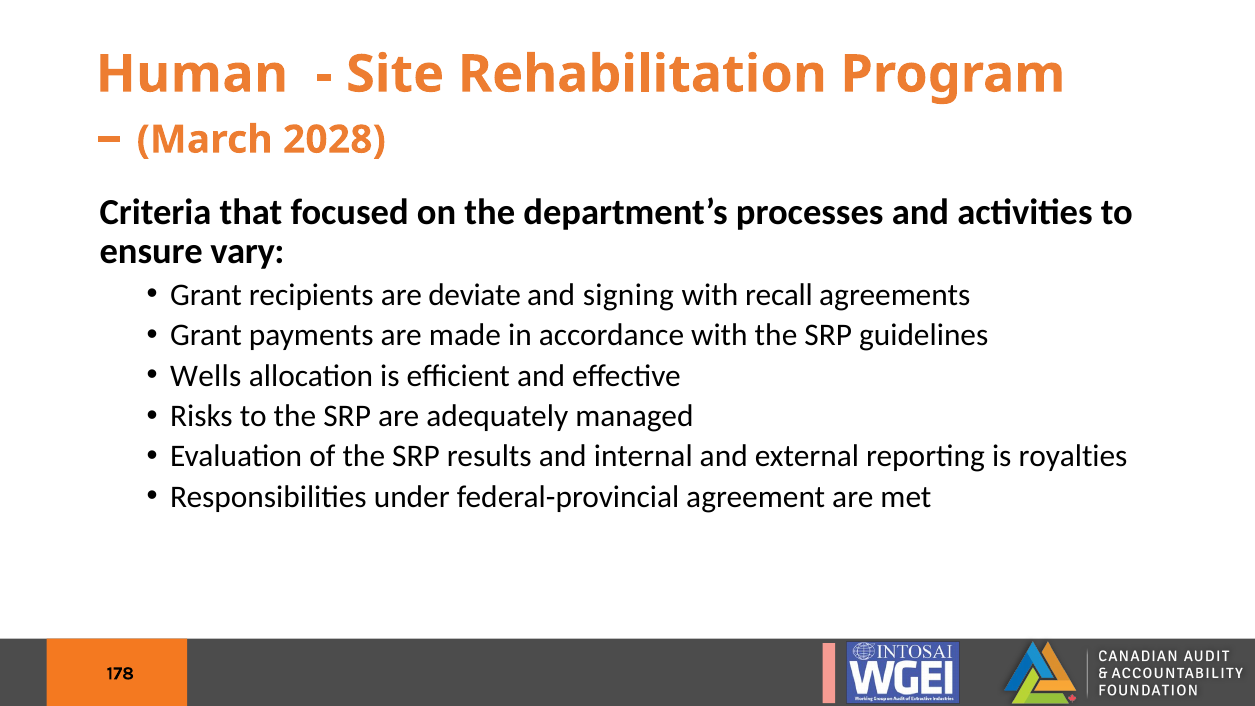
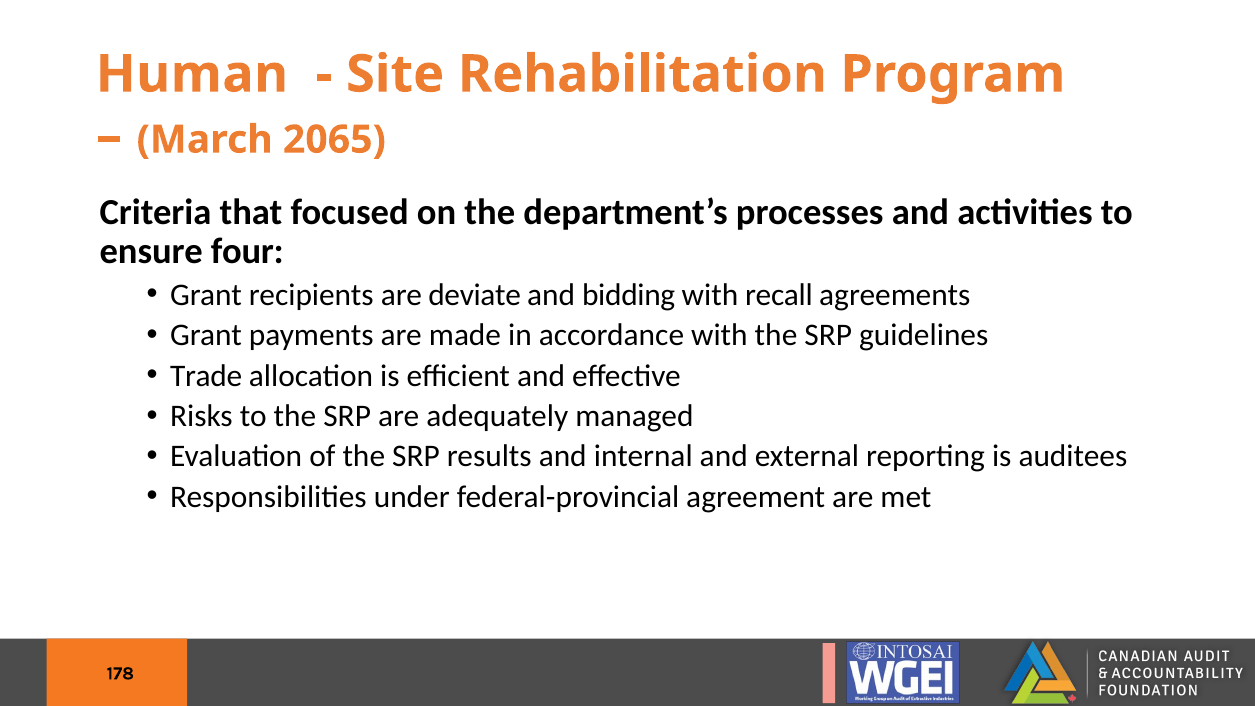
2028: 2028 -> 2065 (334, 140)
vary: vary -> four (247, 252)
signing: signing -> bidding (629, 295)
Wells: Wells -> Trade (206, 376)
royalties: royalties -> auditees (1073, 456)
